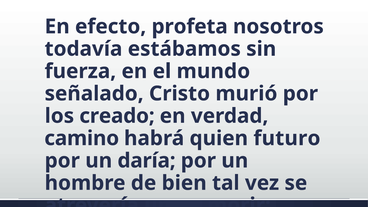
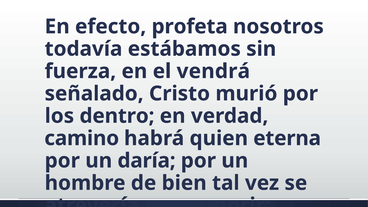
mundo: mundo -> vendrá (213, 71)
creado: creado -> dentro (117, 116)
futuro: futuro -> eterna (287, 138)
